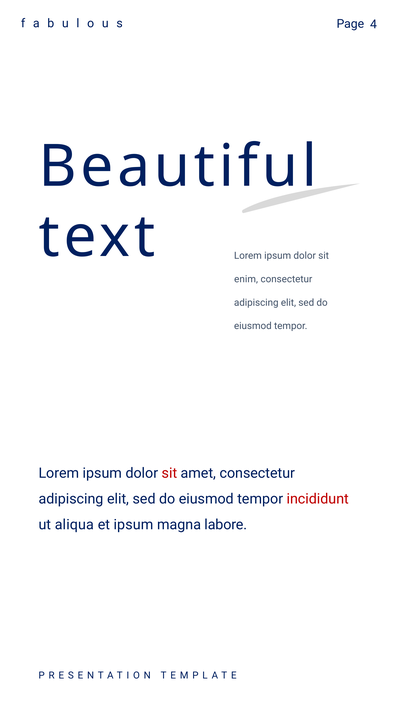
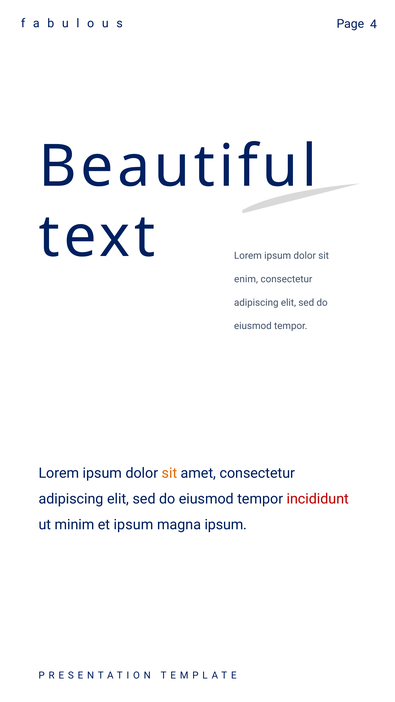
sit colour: red -> orange (169, 473)
aliqua: aliqua -> minim (74, 525)
magna labore: labore -> ipsum (226, 525)
